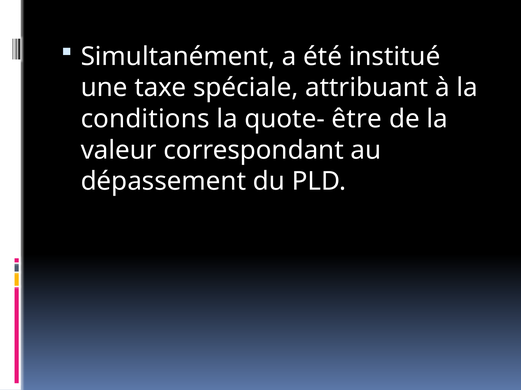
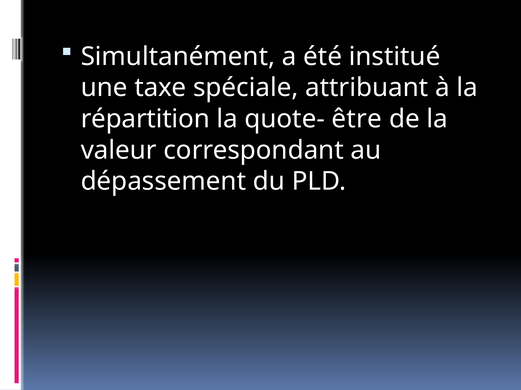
conditions: conditions -> répartition (145, 119)
